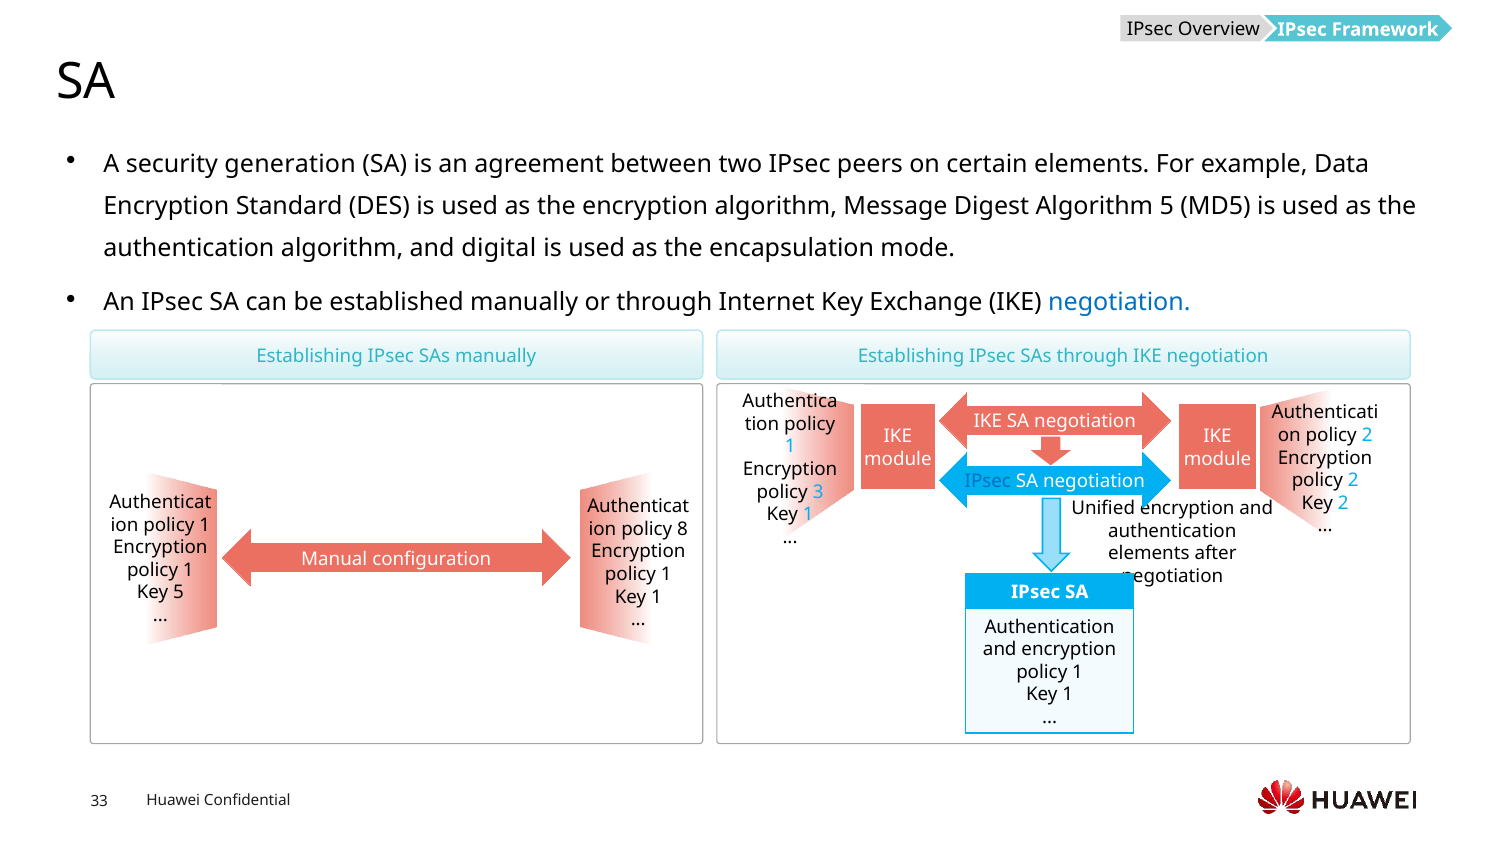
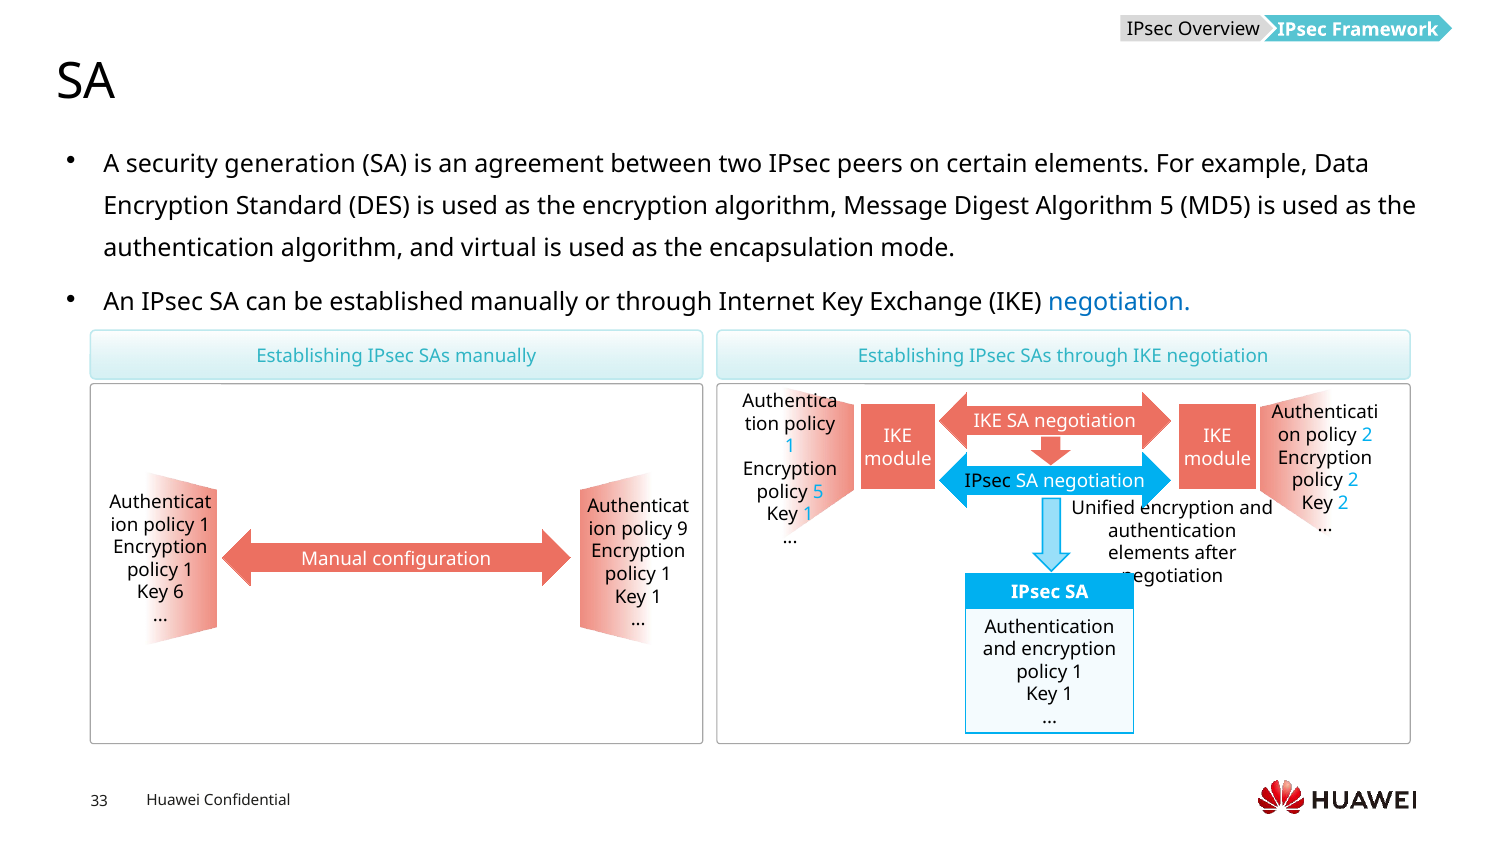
digital: digital -> virtual (499, 248)
IPsec colour: blue -> black (988, 481)
policy 3: 3 -> 5 (818, 492)
8: 8 -> 9 (683, 529)
Key 5: 5 -> 6 (179, 592)
